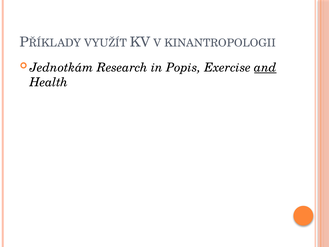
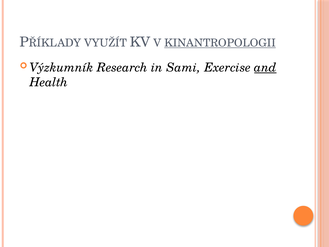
KINANTROPOLOGII underline: none -> present (220, 43)
Jednotkám: Jednotkám -> Výzkumník (62, 67)
Popis: Popis -> Sami (183, 67)
